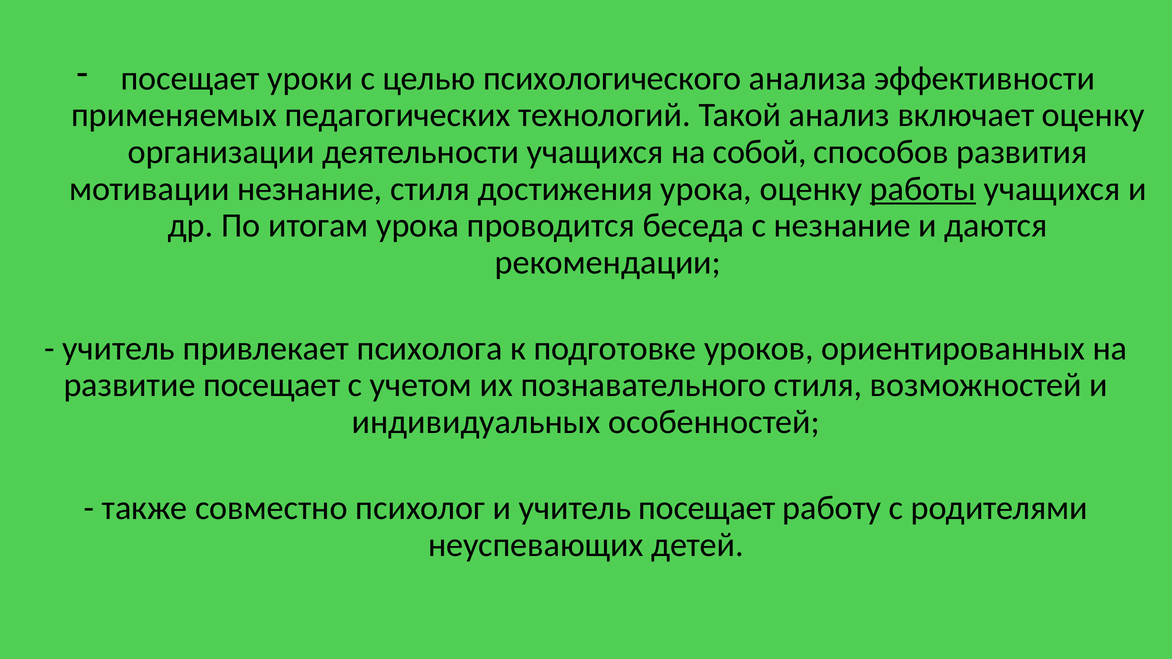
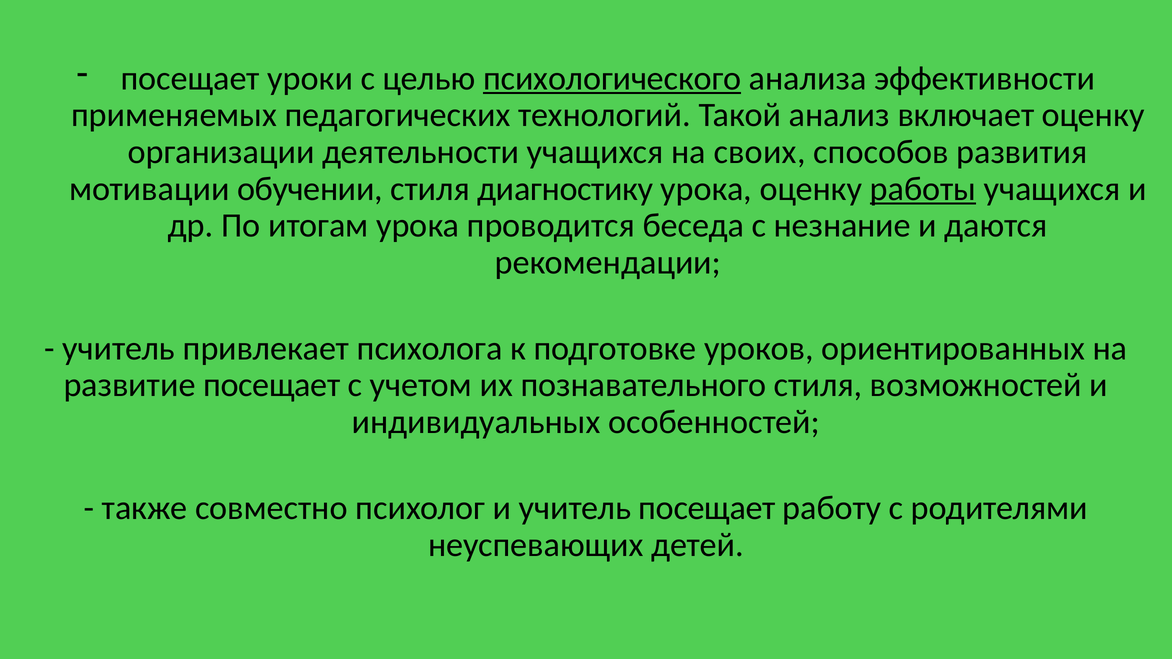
психологического underline: none -> present (612, 78)
собой: собой -> своих (760, 152)
мотивации незнание: незнание -> обучении (310, 189)
достижения: достижения -> диагностику (565, 189)
